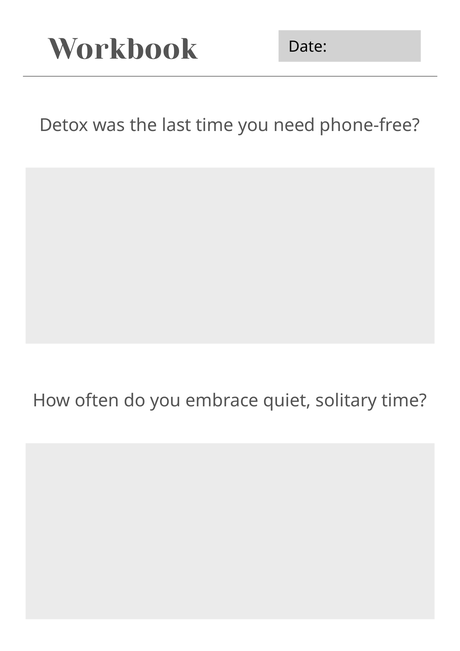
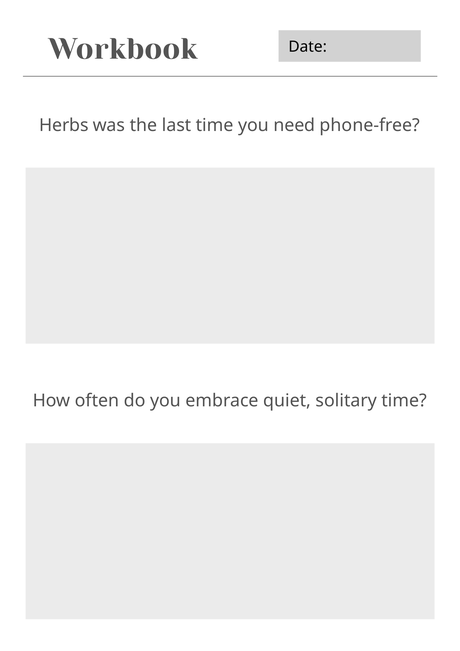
Detox: Detox -> Herbs (64, 125)
